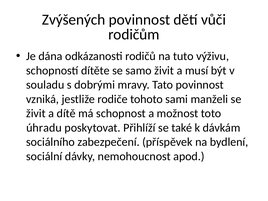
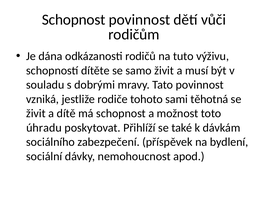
Zvýšených: Zvýšených -> Schopnost (74, 20)
manželi: manželi -> těhotná (209, 99)
